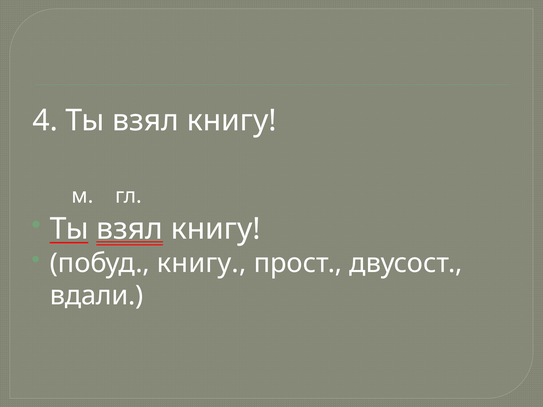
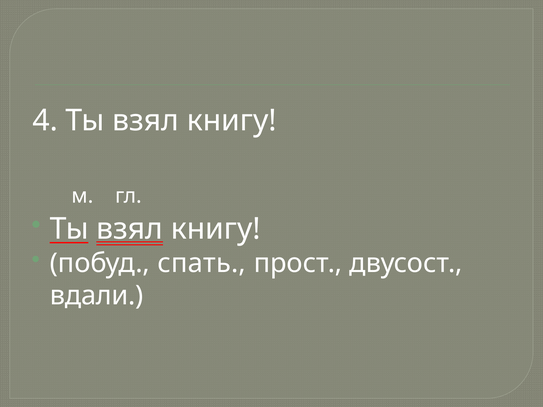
побуд книгу: книгу -> спать (202, 263)
